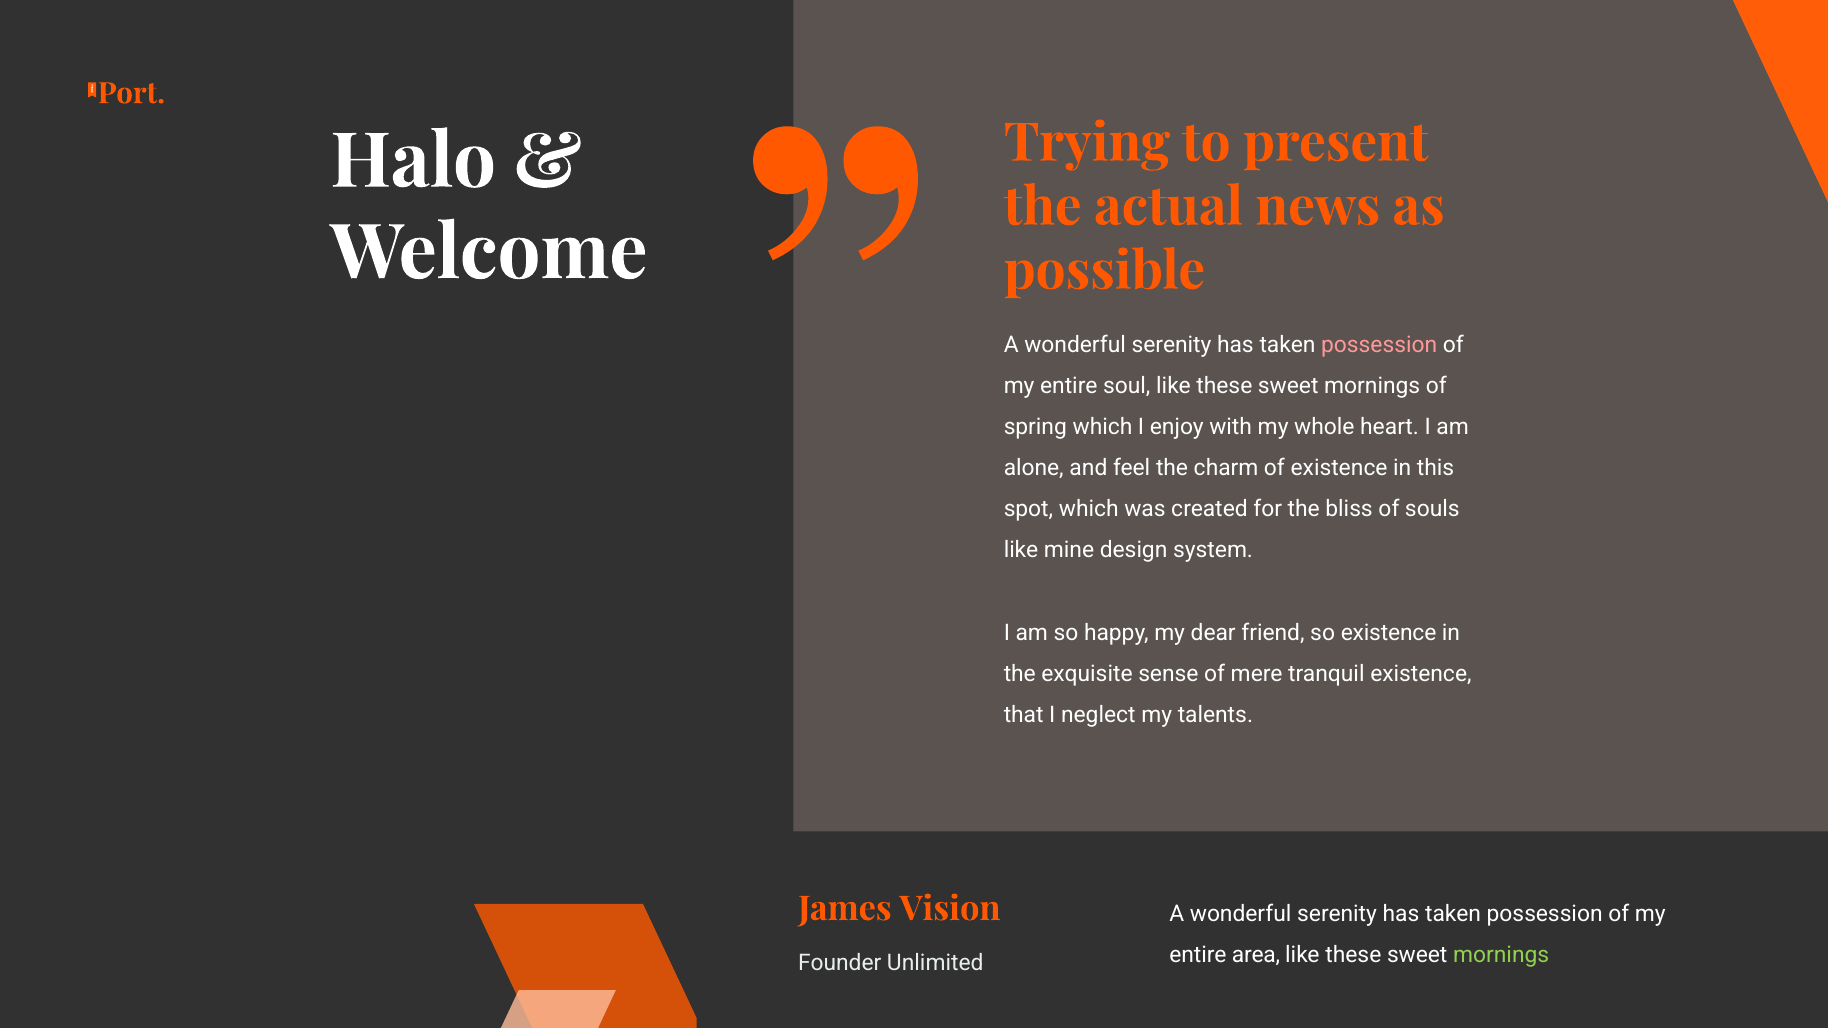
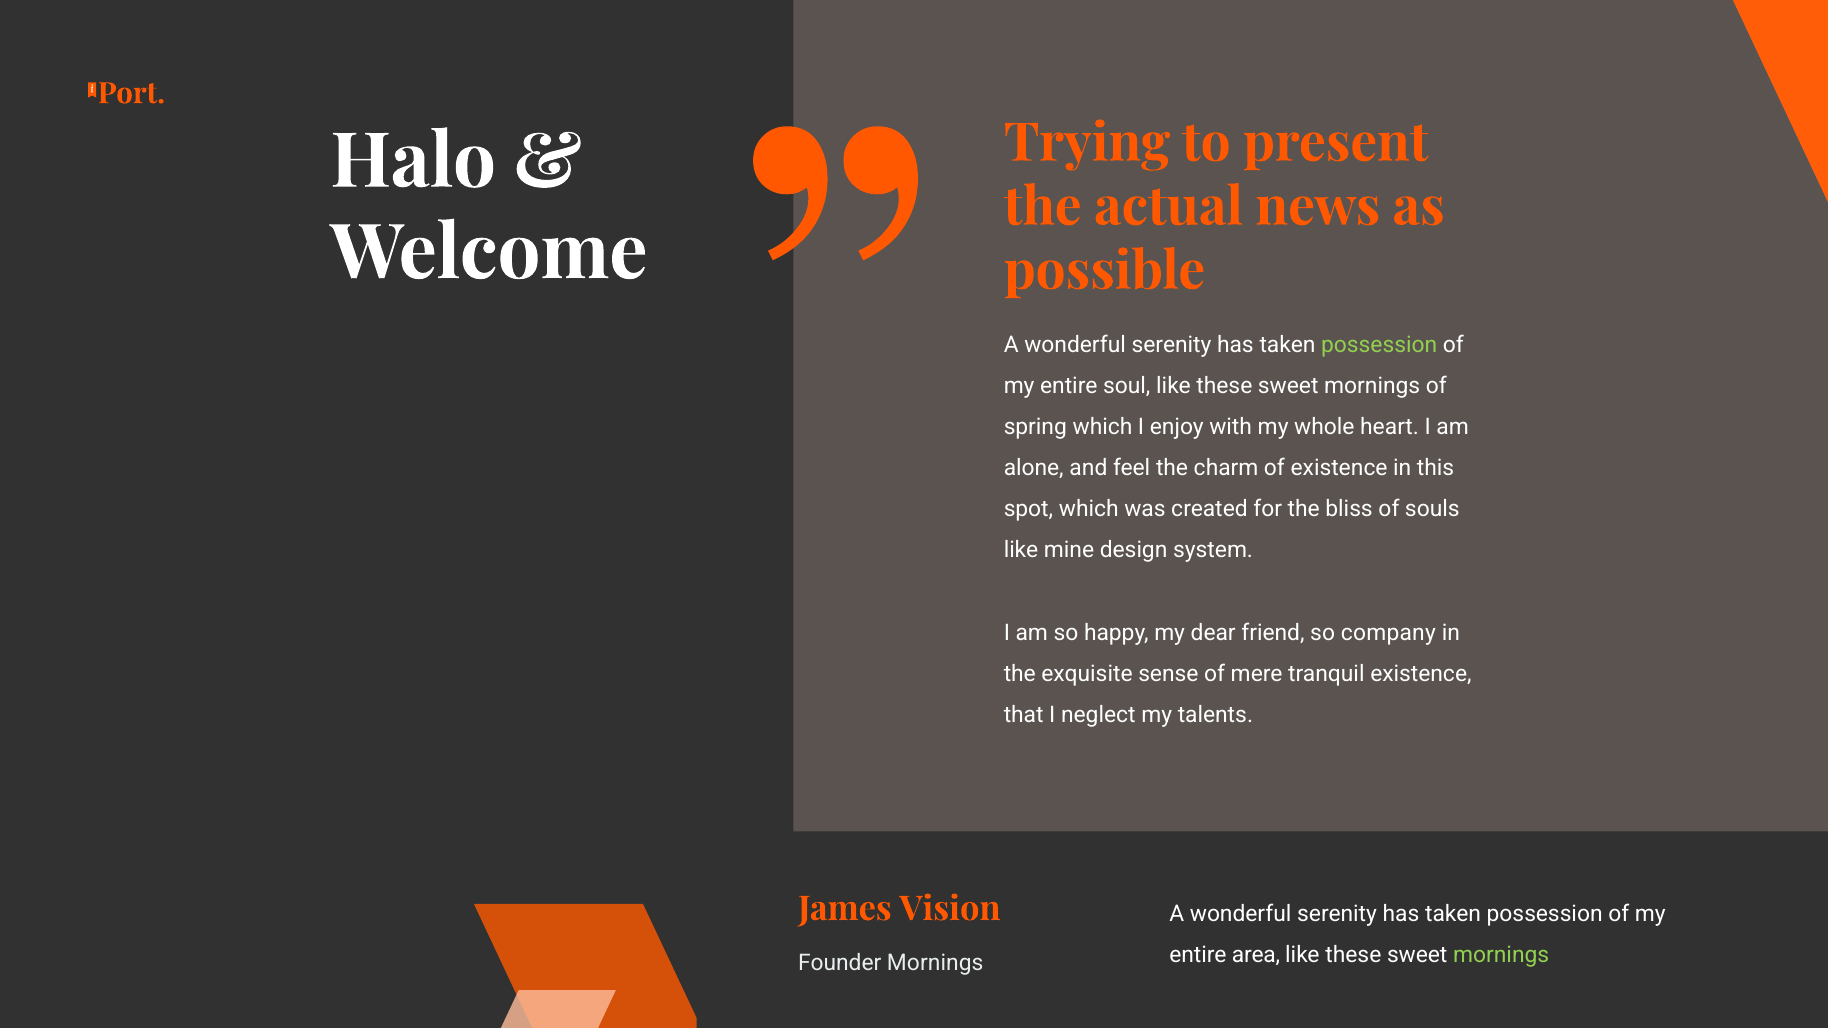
possession colour: pink -> light green (1379, 345)
so existence: existence -> company (1388, 633)
Founder Unlimited: Unlimited -> Mornings (935, 963)
